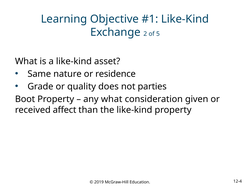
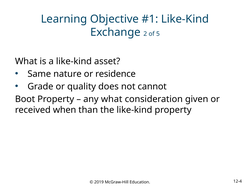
parties: parties -> cannot (152, 87)
affect: affect -> when (65, 110)
